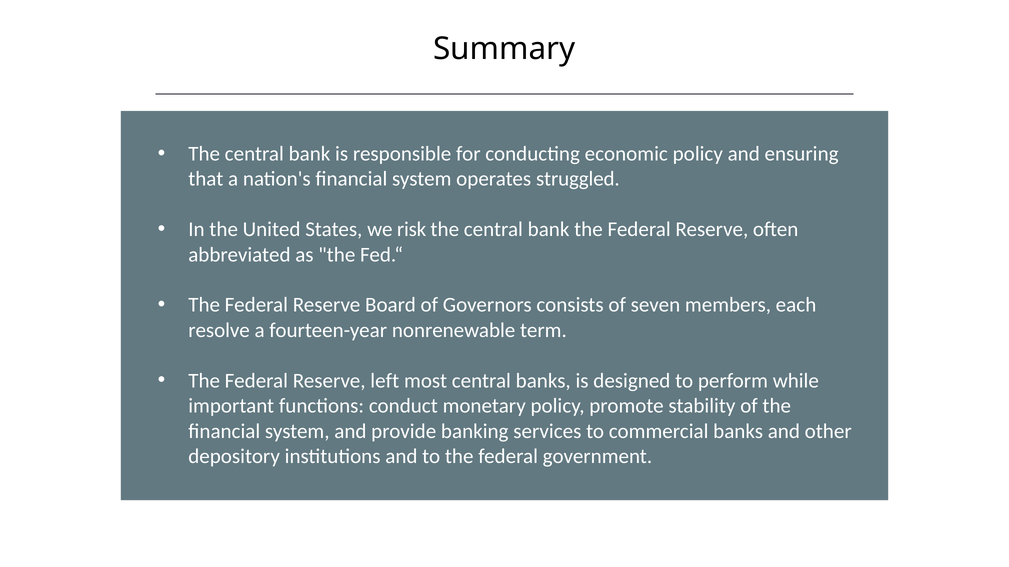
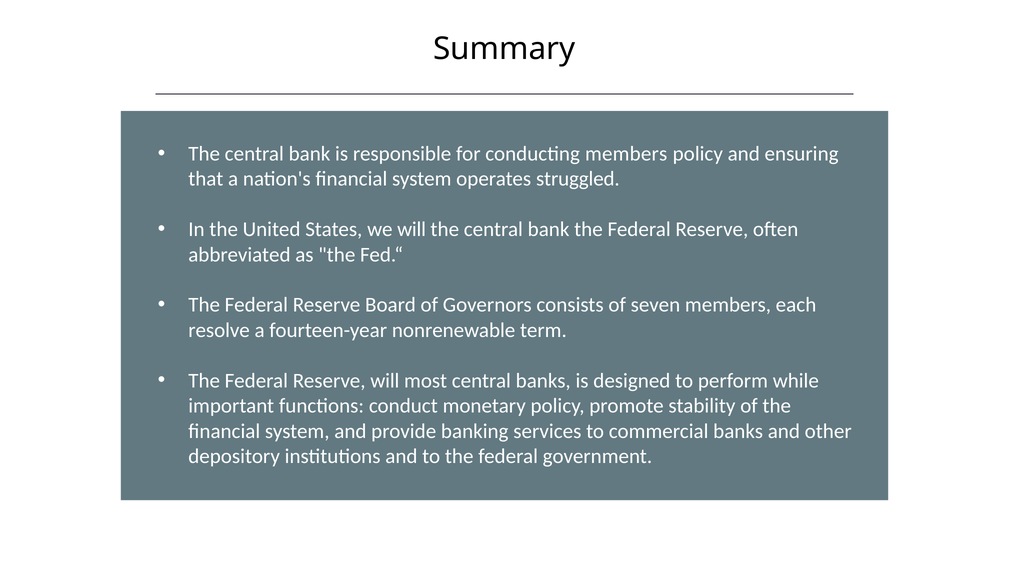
conducting economic: economic -> members (626, 154)
we risk: risk -> will (412, 230)
Reserve left: left -> will (385, 381)
